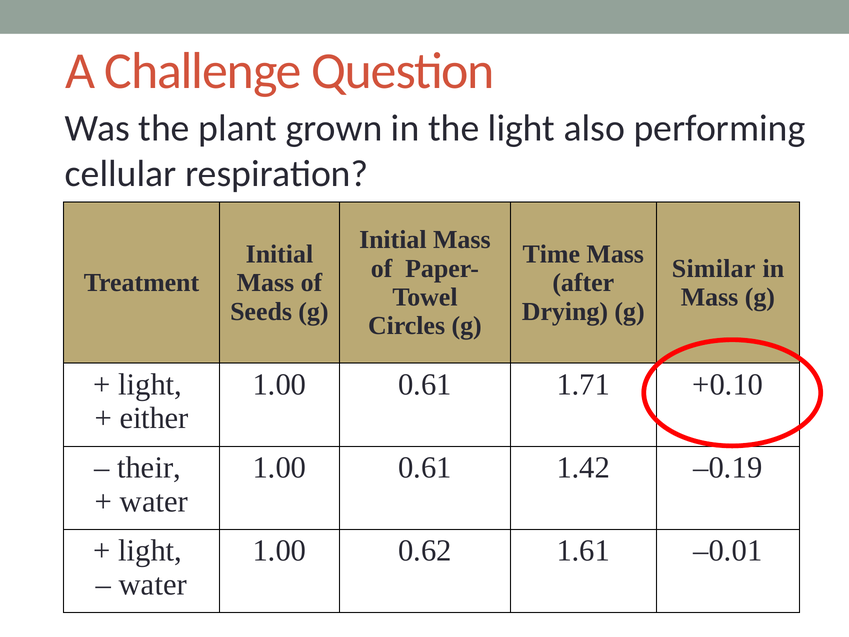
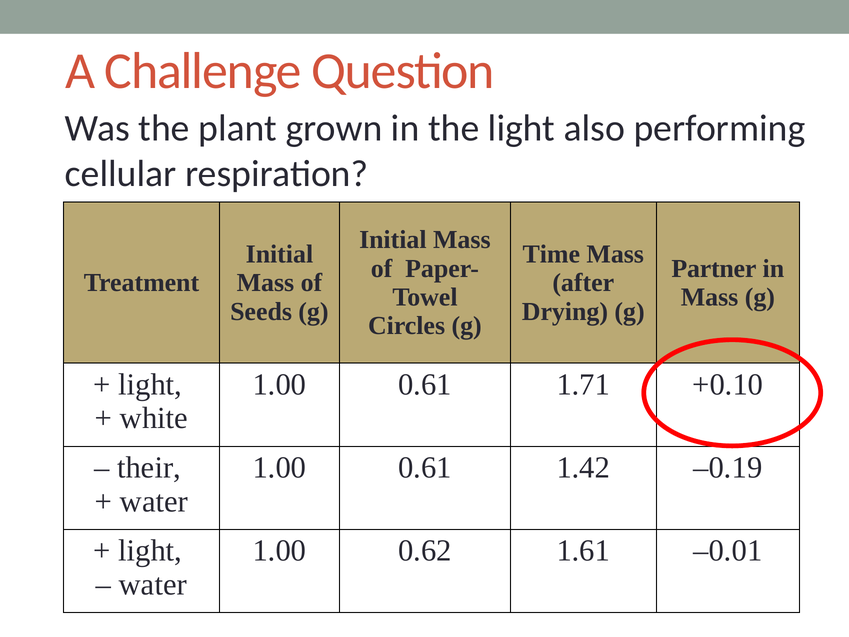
Similar: Similar -> Partner (714, 268)
either: either -> white (154, 418)
